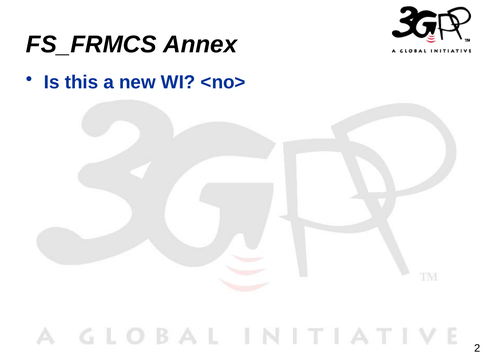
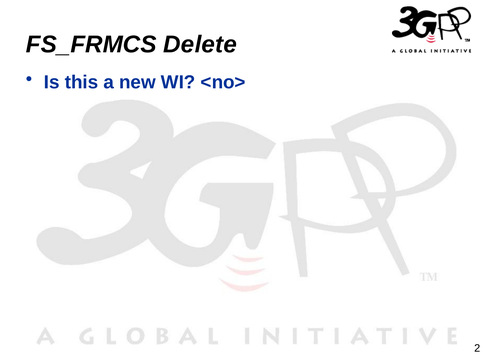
Annex: Annex -> Delete (200, 44)
